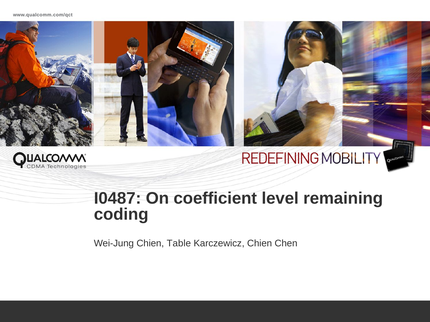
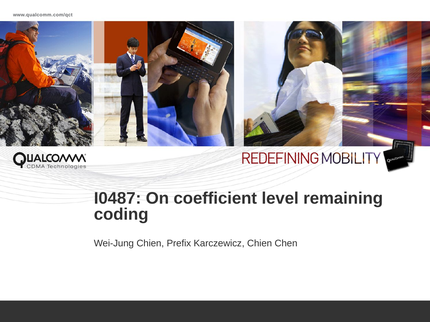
Table: Table -> Prefix (179, 244)
